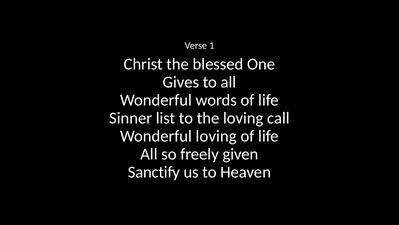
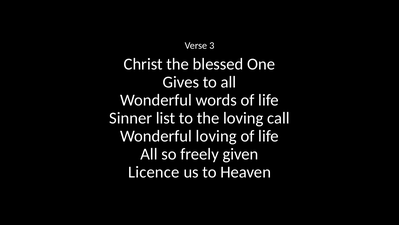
1: 1 -> 3 (212, 46)
Sanctify: Sanctify -> Licence (154, 172)
